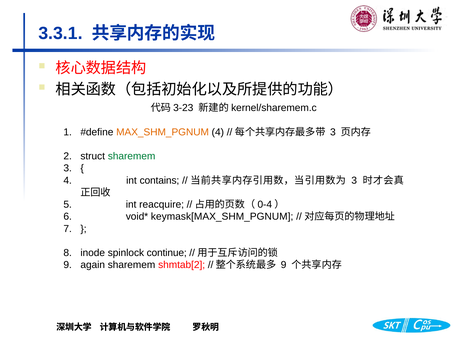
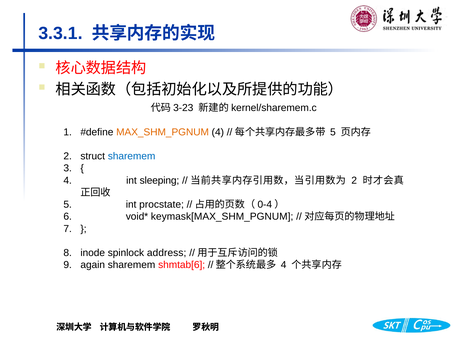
3: 3 -> 5 (333, 132)
sharemem colour: green -> blue (132, 156)
contains: contains -> sleeping (159, 181)
3: 3 -> 2 (354, 181)
reacquire: reacquire -> procstate (162, 205)
continue: continue -> address (167, 253)
shmtab[2: shmtab[2 -> shmtab[6 (182, 265)
9: 9 -> 4 (284, 265)
